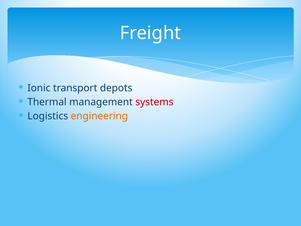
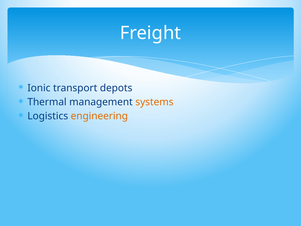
systems colour: red -> orange (154, 102)
